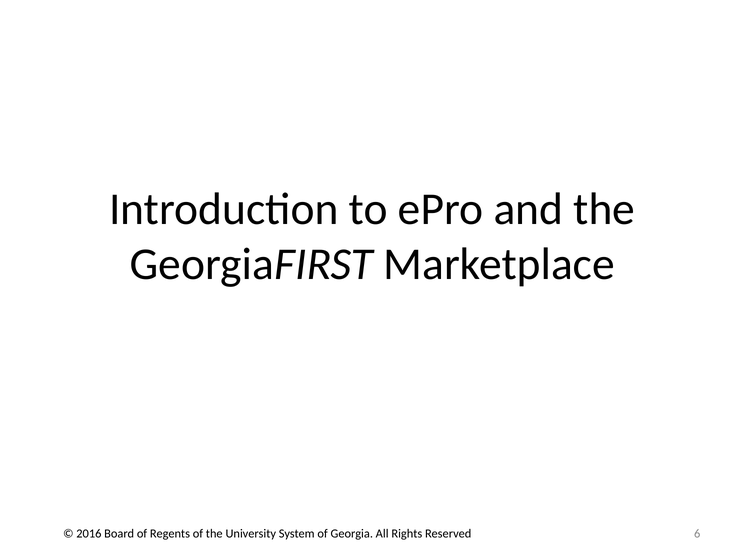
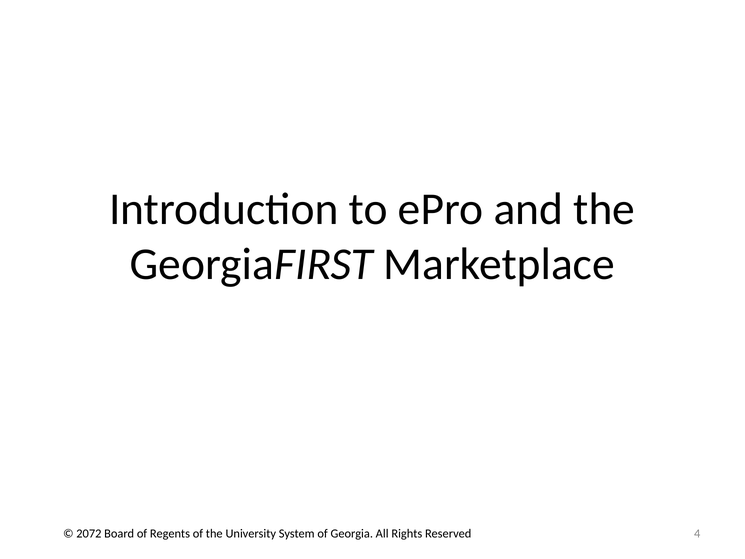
2016: 2016 -> 2072 (89, 533)
6: 6 -> 4 (697, 533)
